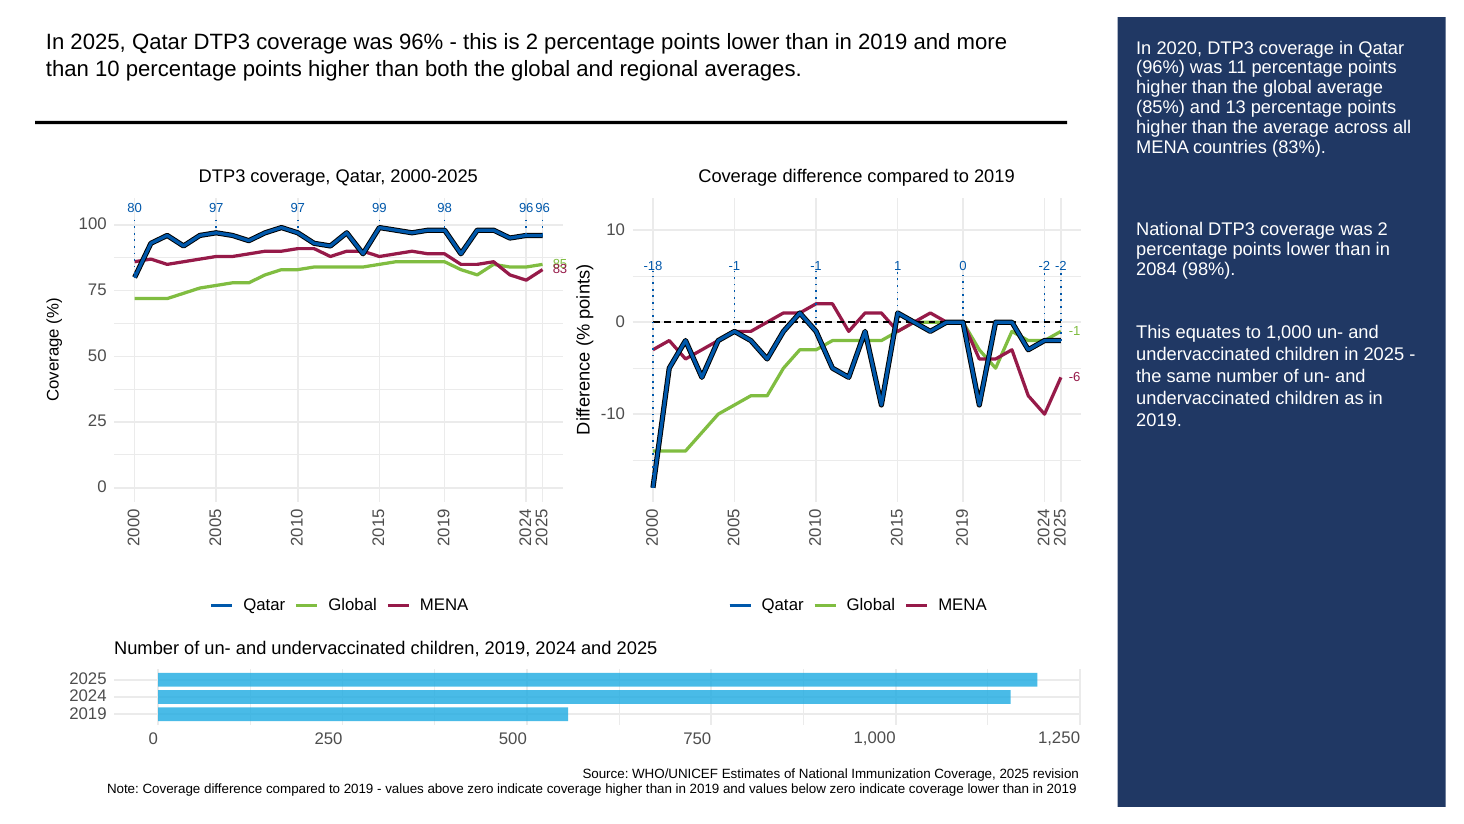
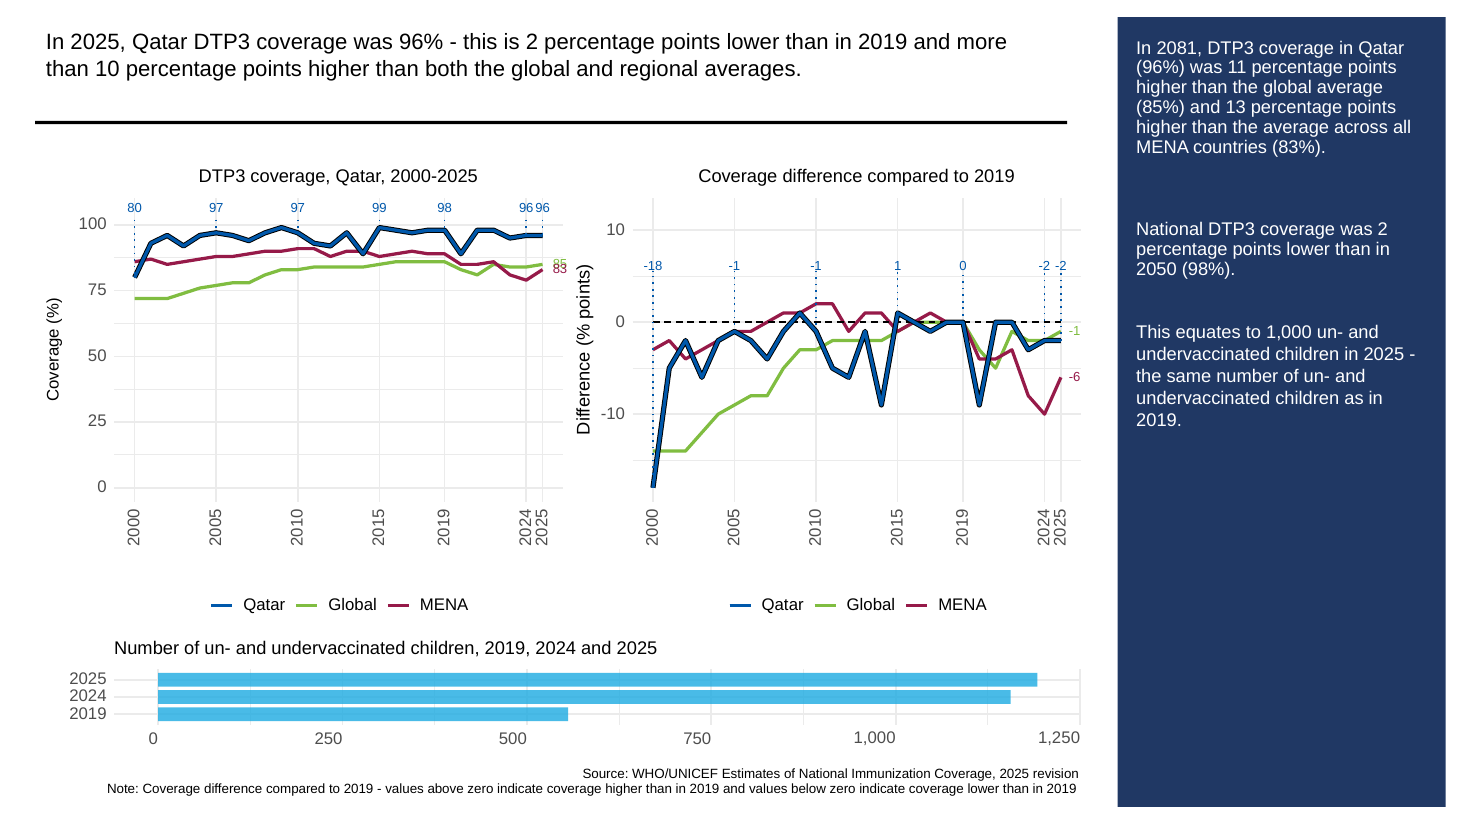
2020: 2020 -> 2081 (1179, 48)
2084: 2084 -> 2050 (1157, 269)
